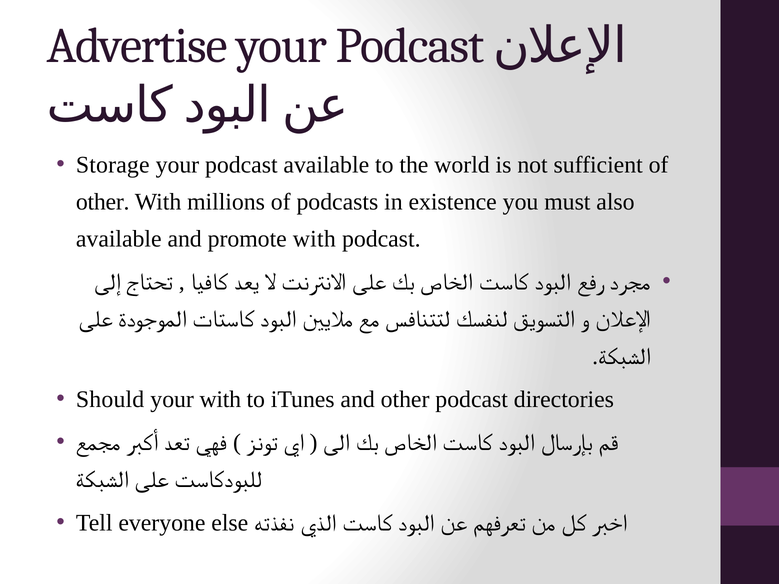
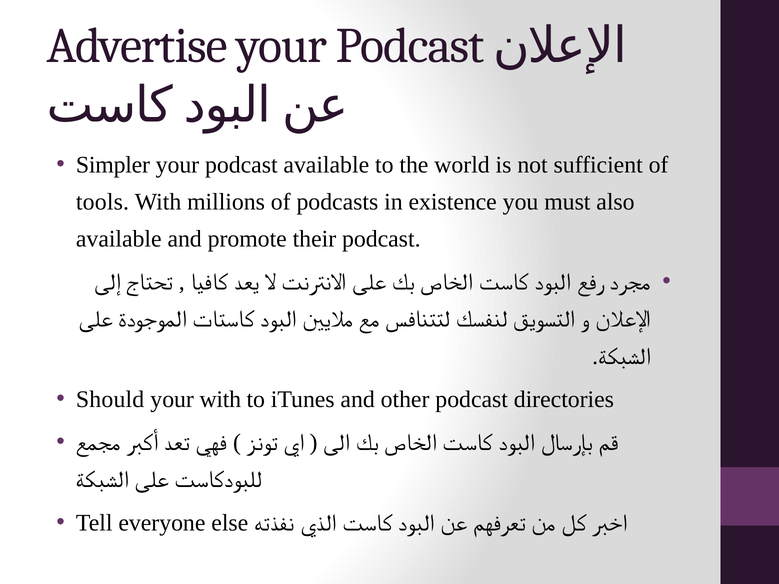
Storage: Storage -> Simpler (113, 165)
other: other -> tools (103, 202)
promote with: with -> their (314, 239)
